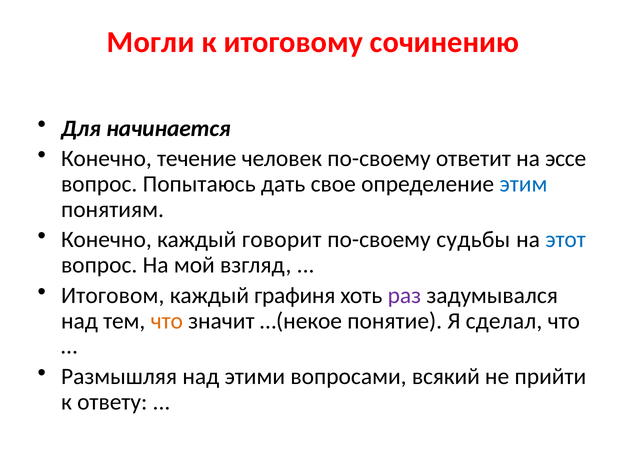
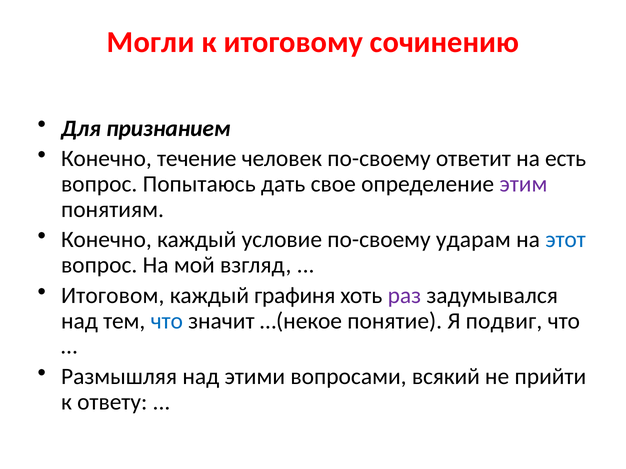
начинается: начинается -> признанием (168, 128)
эссе: эссе -> есть (566, 159)
этим colour: blue -> purple (523, 184)
говорит: говорит -> условие (282, 240)
судьбы: судьбы -> ударам (473, 240)
что colour: orange -> blue (167, 321)
сделал: сделал -> подвиг (504, 321)
